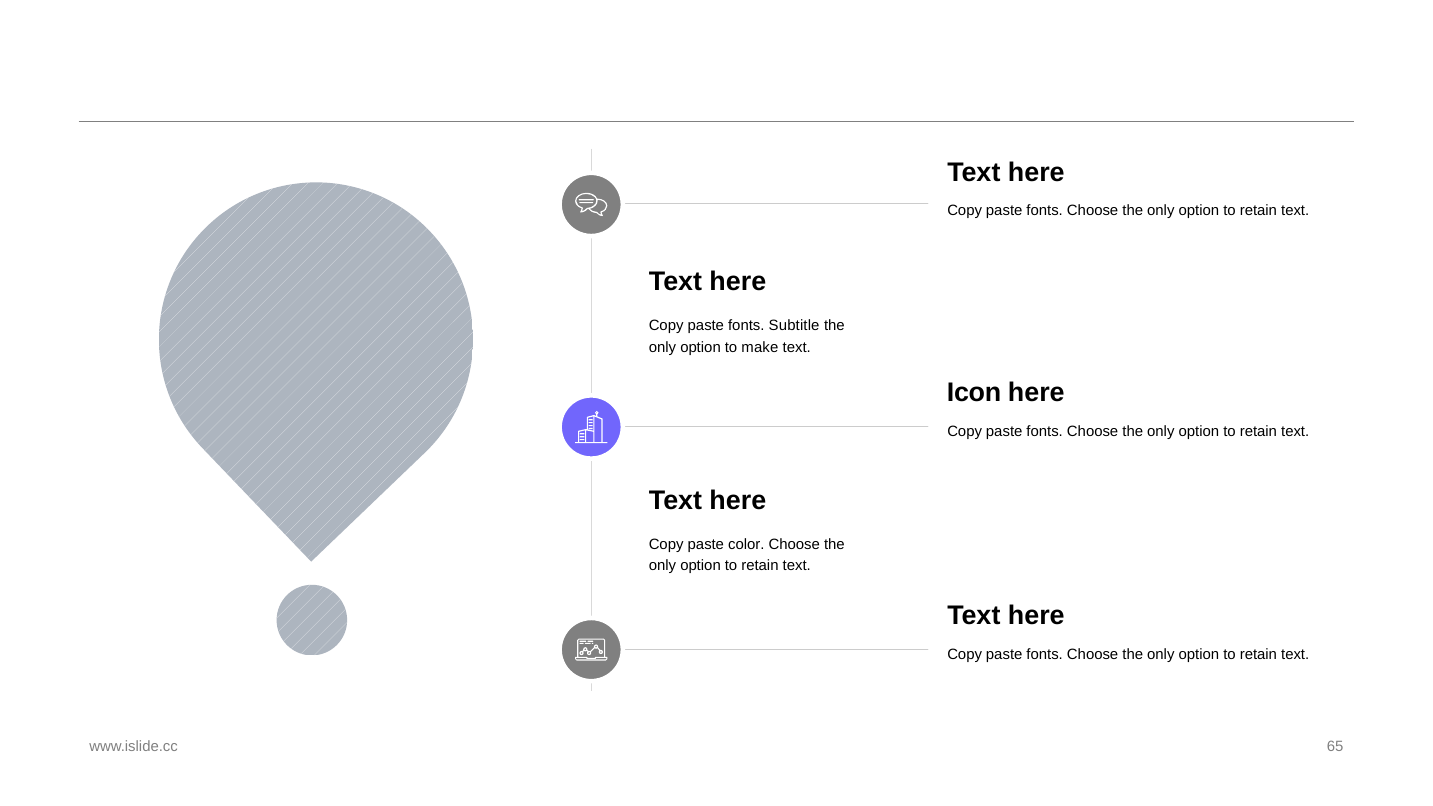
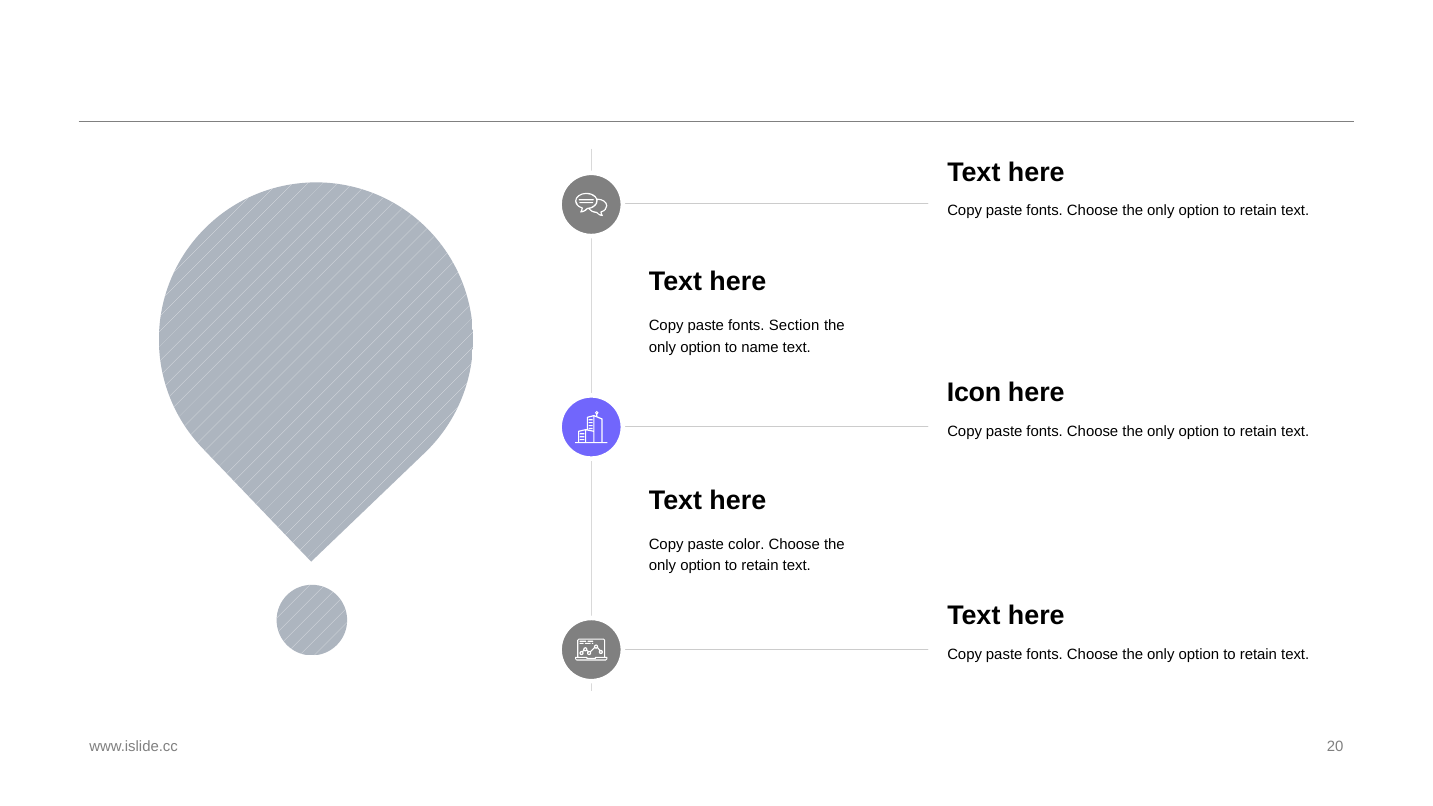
Subtitle: Subtitle -> Section (794, 326)
make: make -> name (760, 347)
65: 65 -> 20 (1335, 747)
